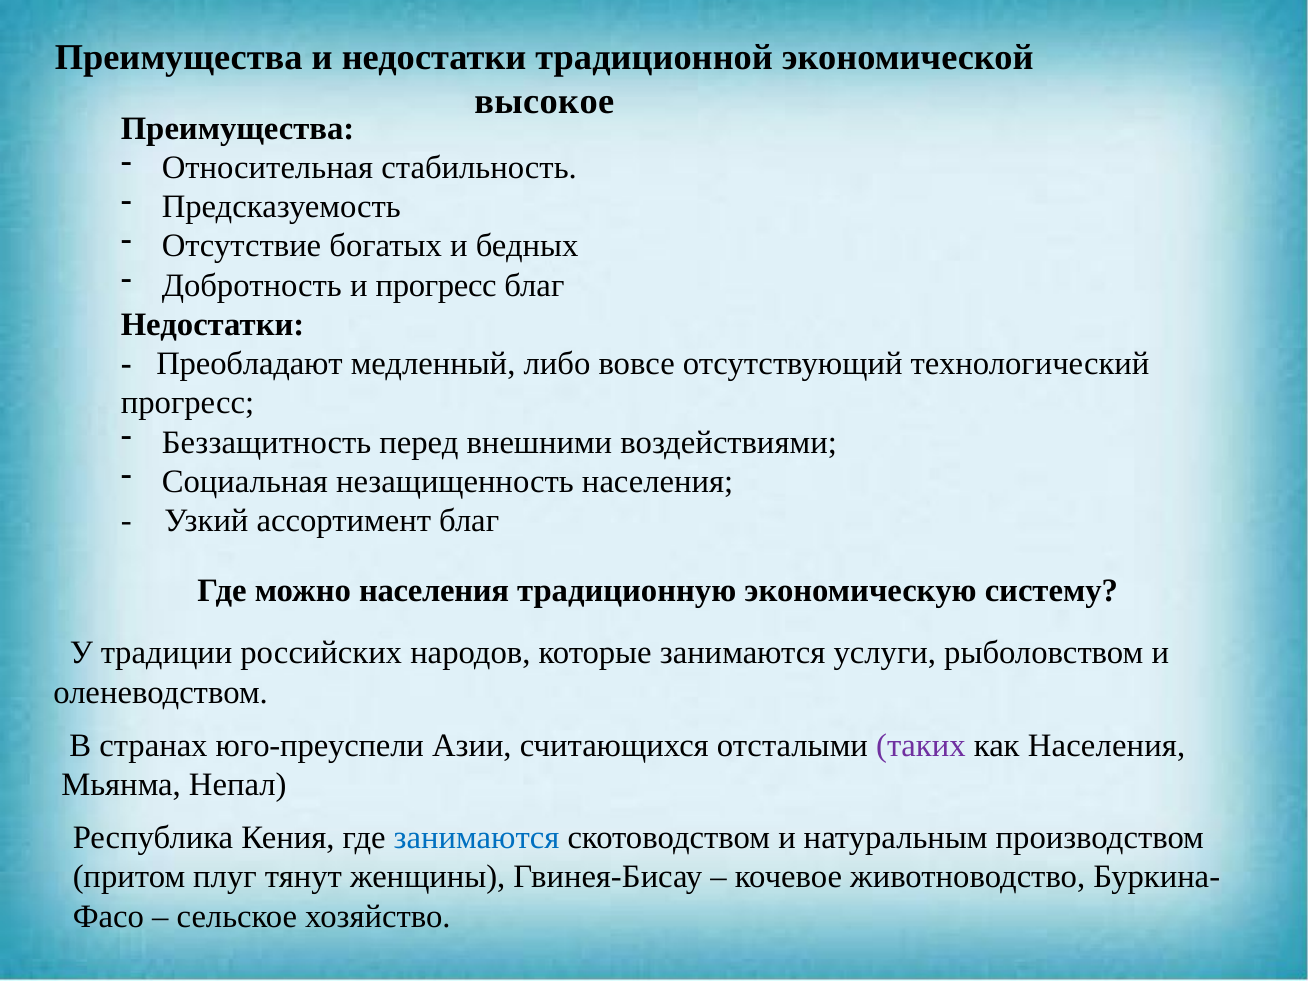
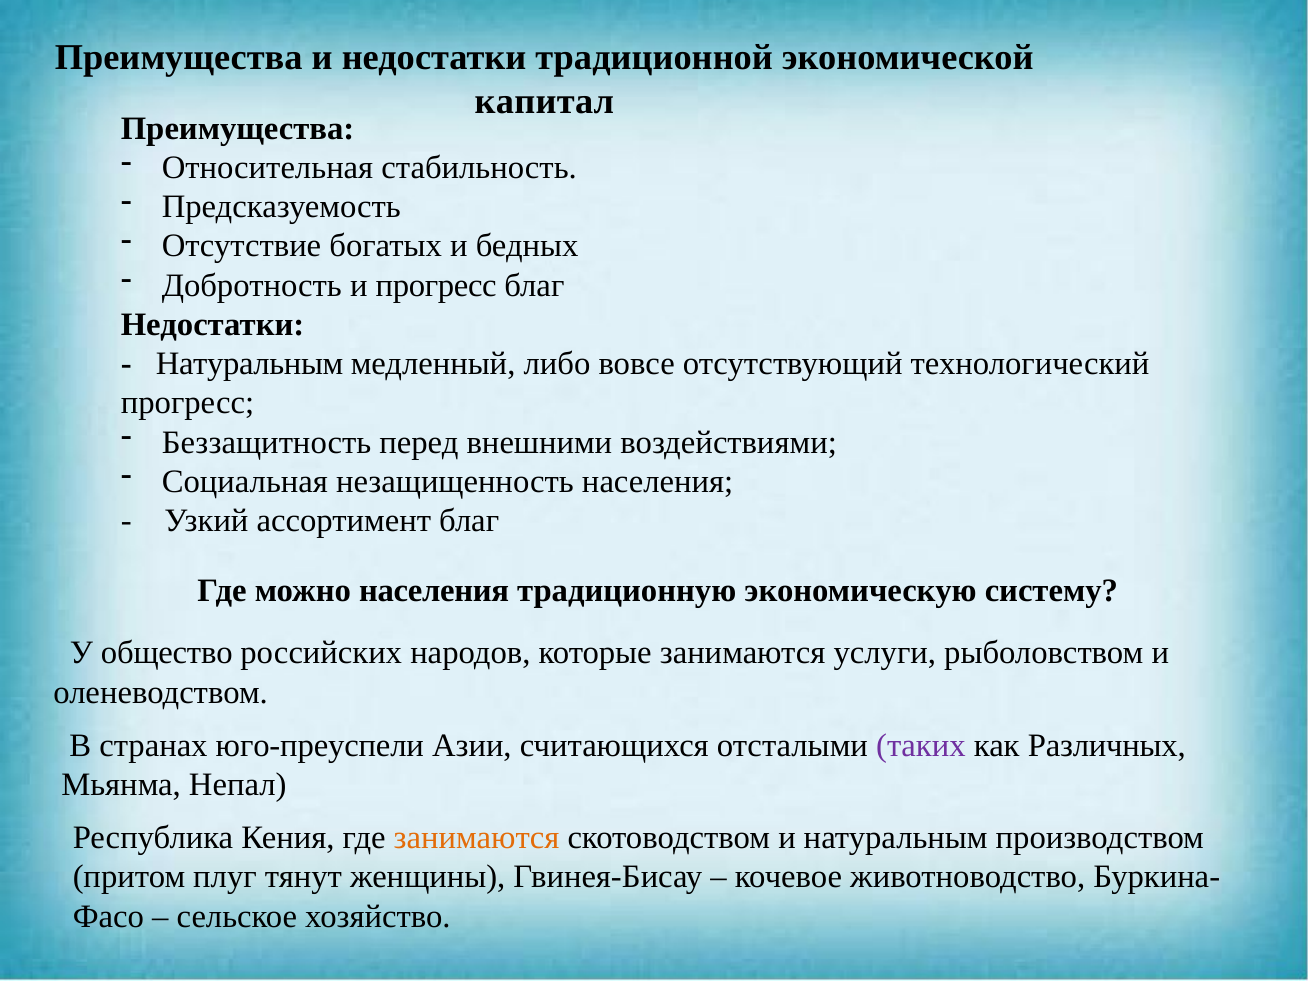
высокое: высокое -> капитал (544, 101)
Преобладают: Преобладают -> Натуральным (250, 364)
традиции: традиции -> общество (167, 653)
как Населения: Населения -> Различных (1107, 745)
занимаются colour: blue -> orange (477, 838)
